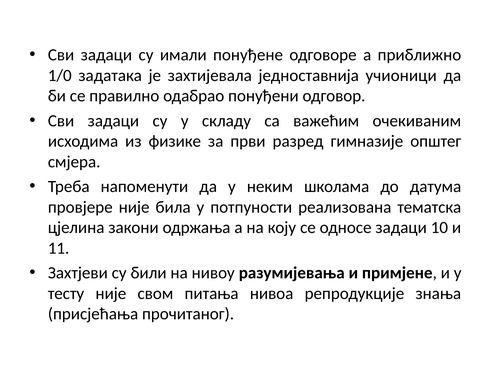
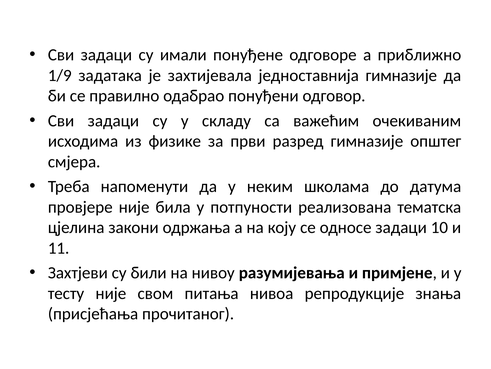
1/0: 1/0 -> 1/9 (60, 75)
једноставнија учионици: учионици -> гимназије (401, 75)
